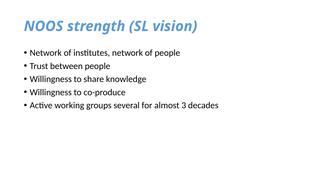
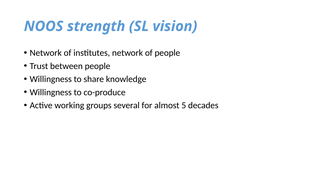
3: 3 -> 5 (184, 105)
